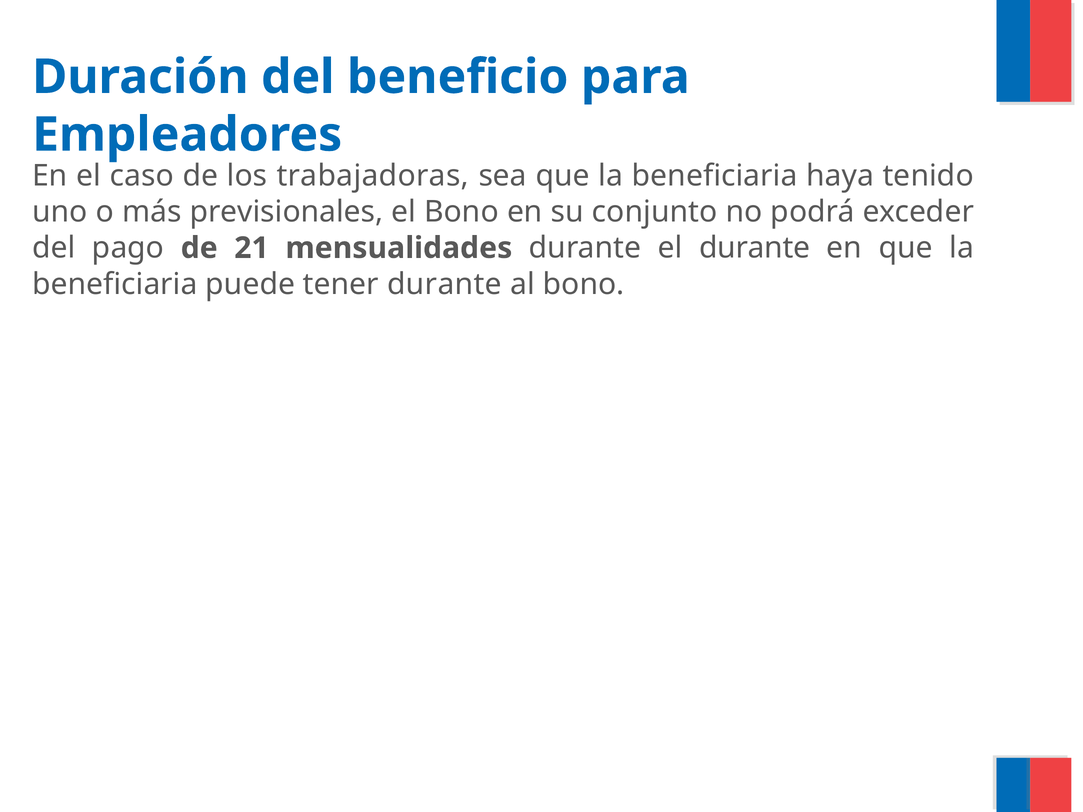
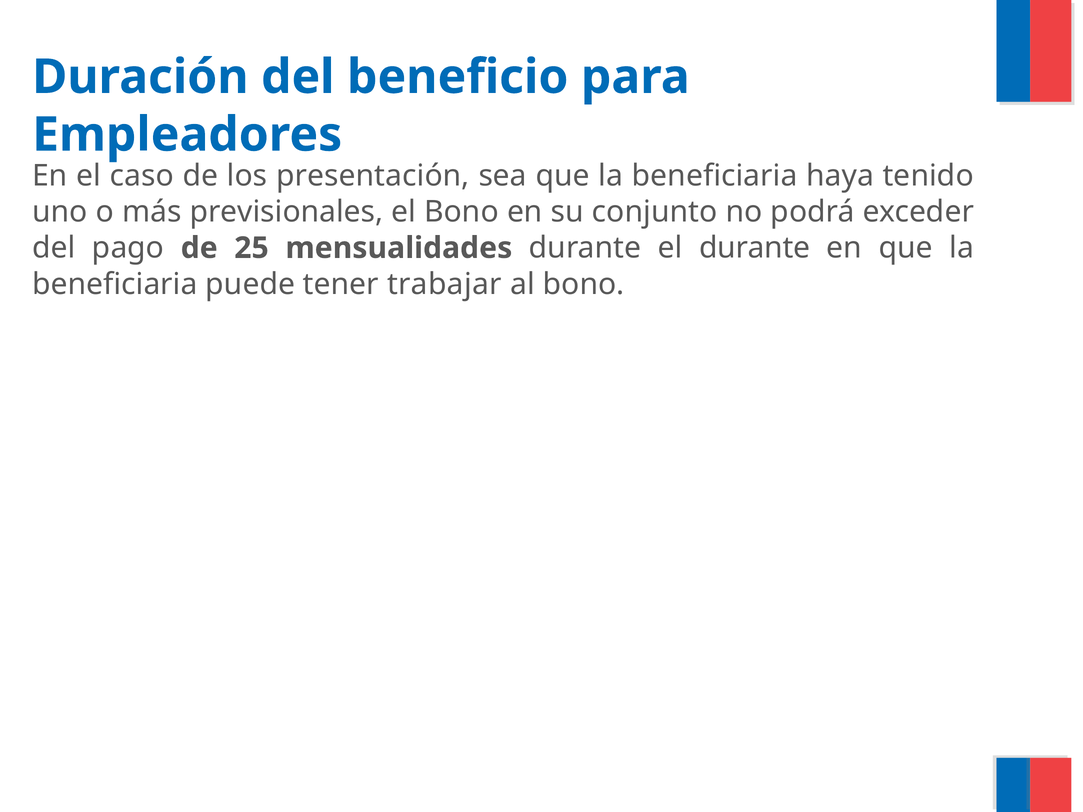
trabajadoras: trabajadoras -> presentación (373, 176)
21: 21 -> 25 (251, 248)
tener durante: durante -> trabajar (444, 284)
